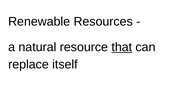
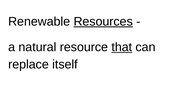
Resources underline: none -> present (103, 21)
